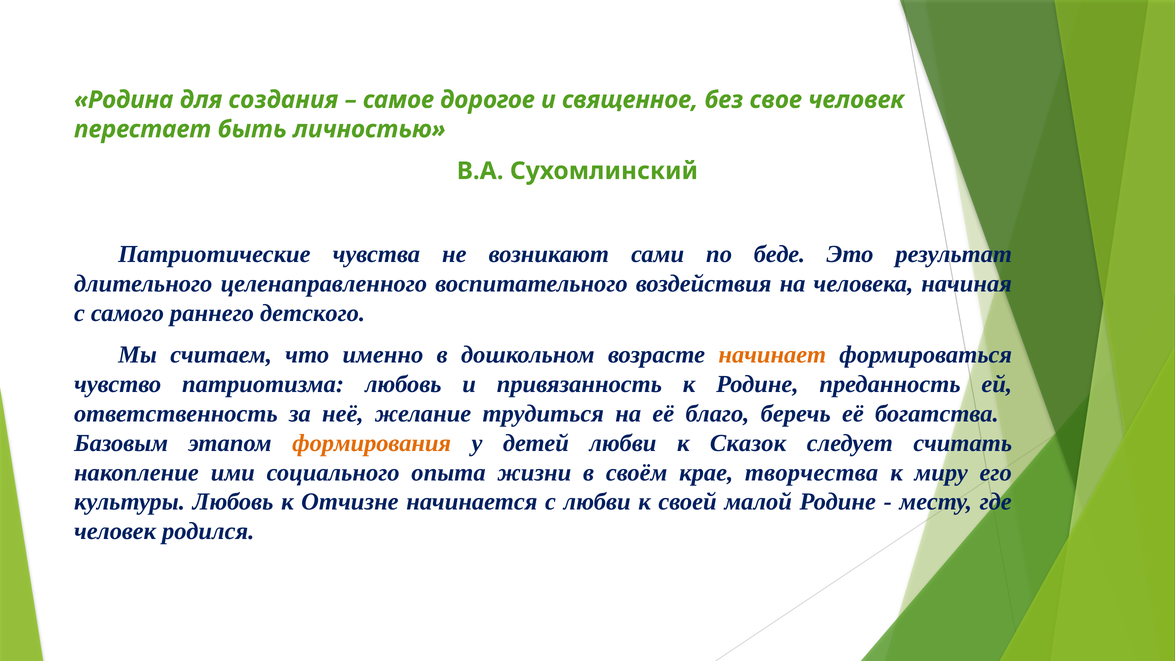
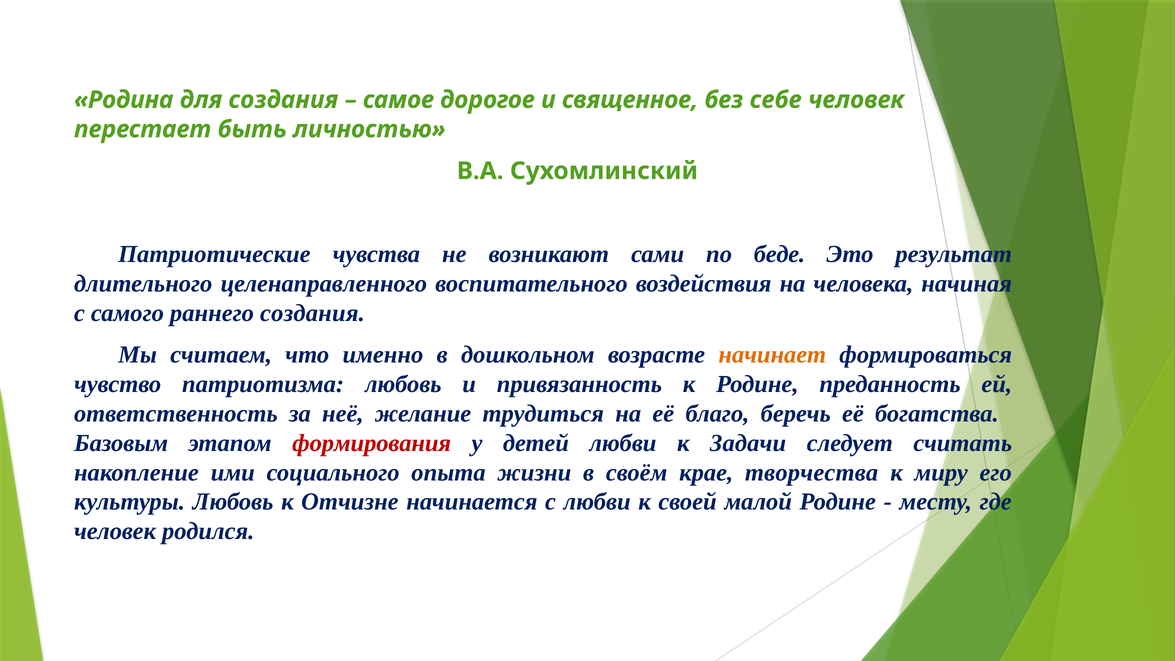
свое: свое -> себе (776, 100)
раннего детского: детского -> создания (312, 313)
формирования colour: orange -> red (372, 443)
Сказок: Сказок -> Задачи (748, 443)
